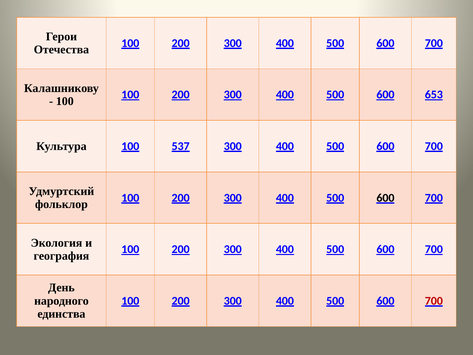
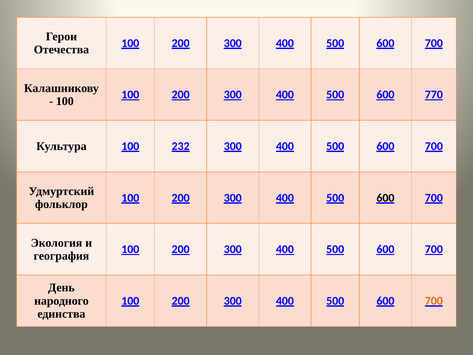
653: 653 -> 770 (434, 95)
537: 537 -> 232 (181, 146)
700 colour: red -> orange (434, 301)
